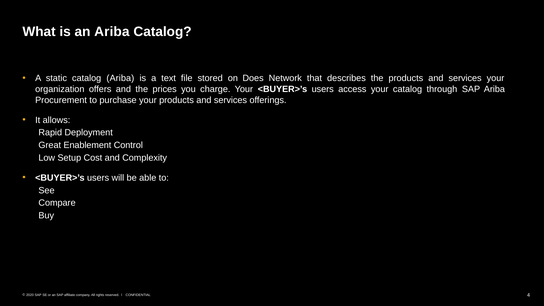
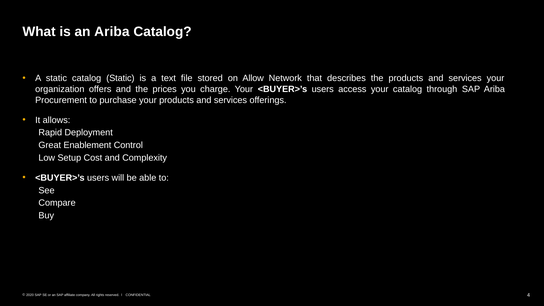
catalog Ariba: Ariba -> Static (120, 78)
Does: Does -> Allow (253, 78)
